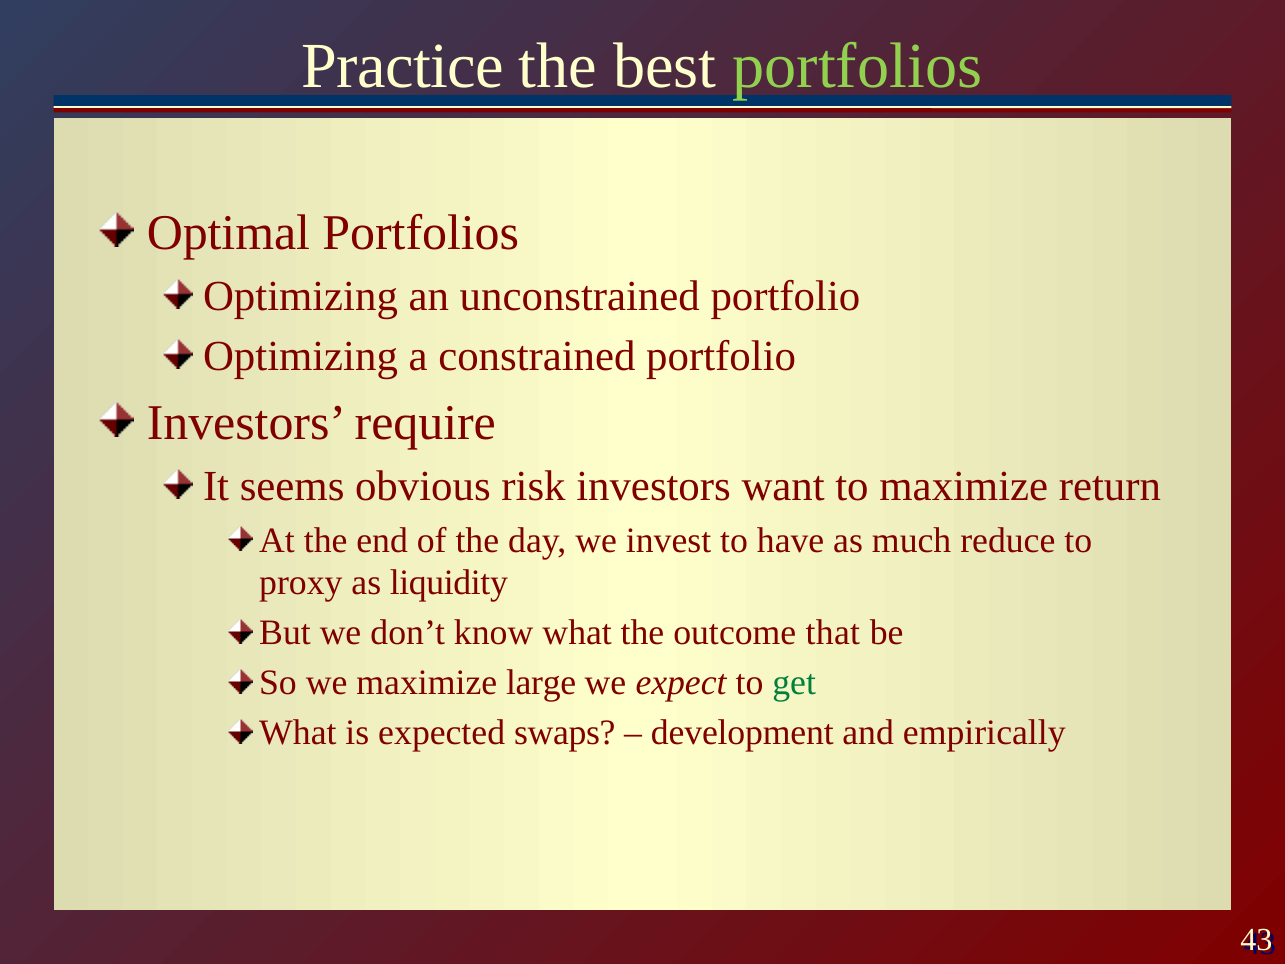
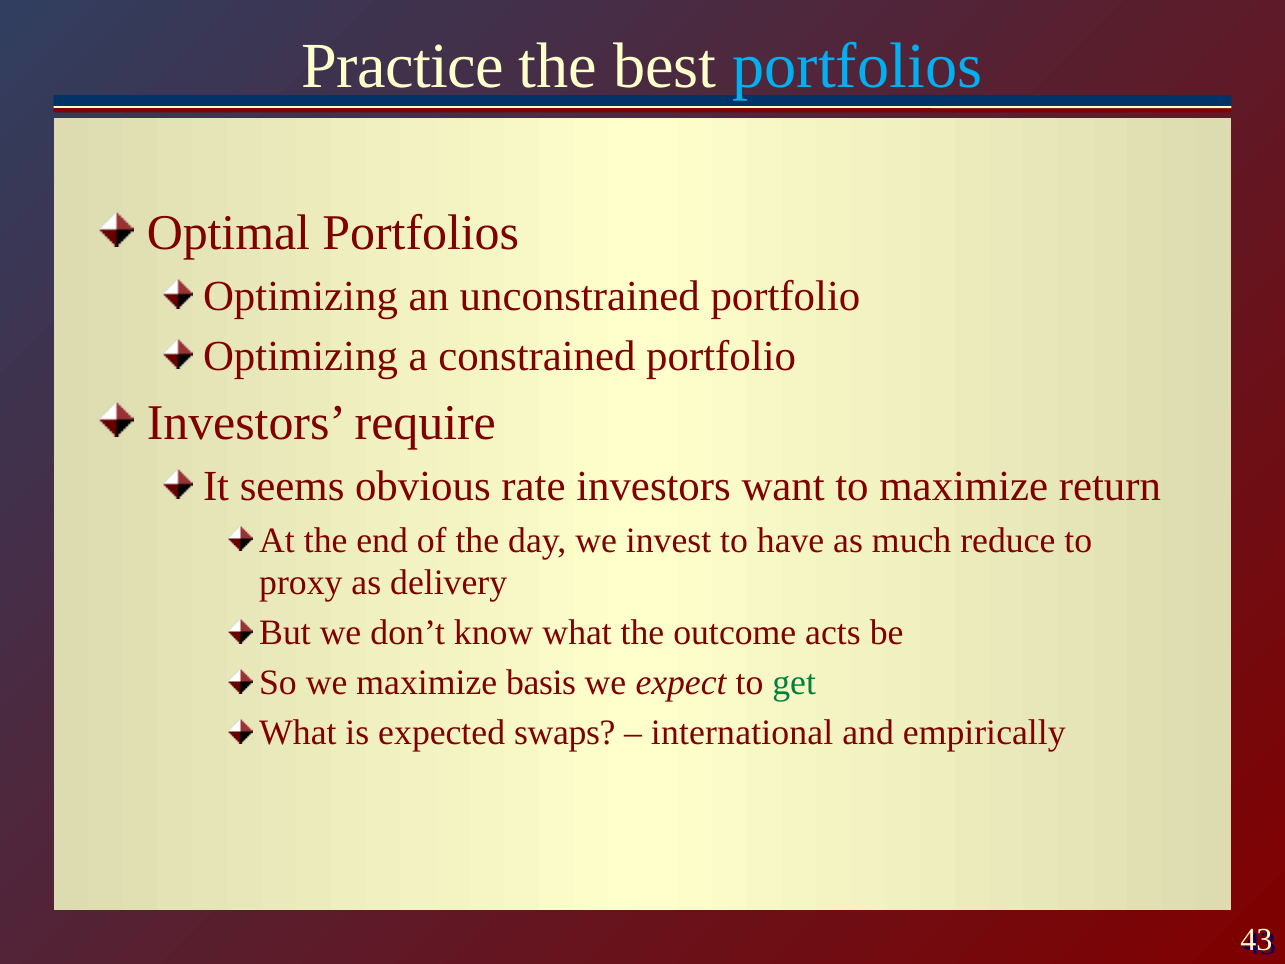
portfolios colour: light green -> light blue (857, 67)
risk: risk -> rate (534, 486)
liquidity: liquidity -> delivery (449, 583)
that: that -> acts (833, 633)
large: large -> basis (541, 683)
development: development -> international (742, 733)
